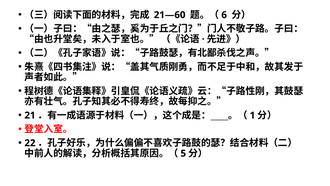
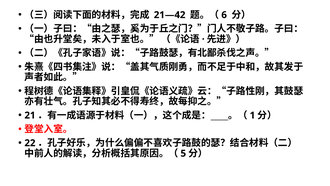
21—60: 21—60 -> 21—42 (170, 15)
